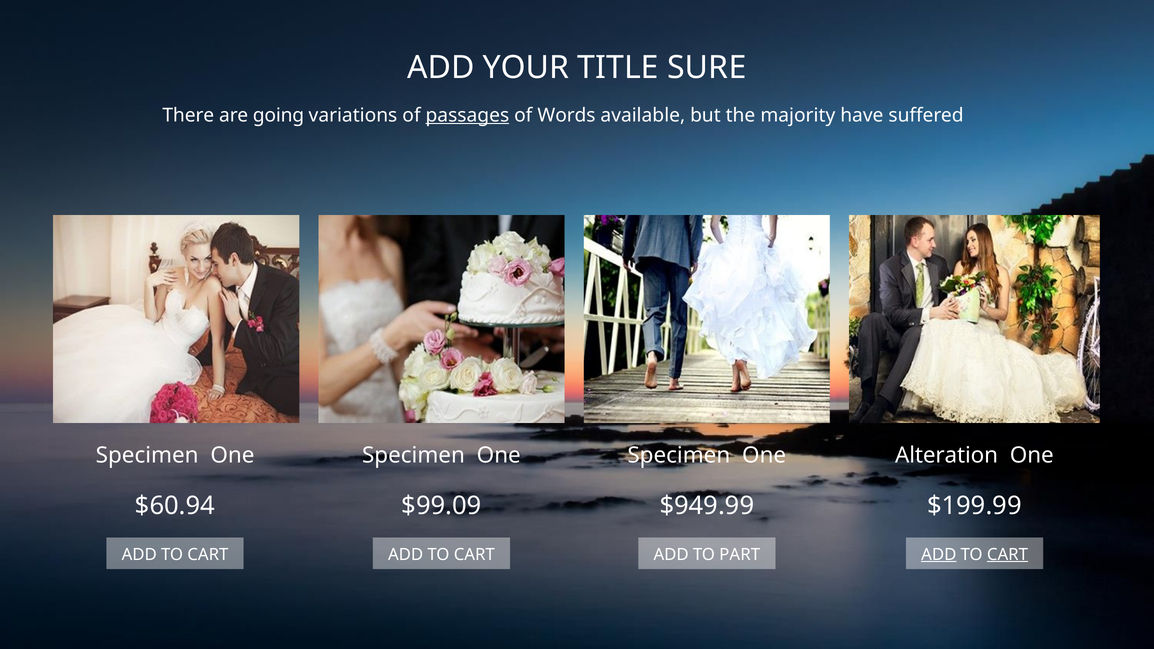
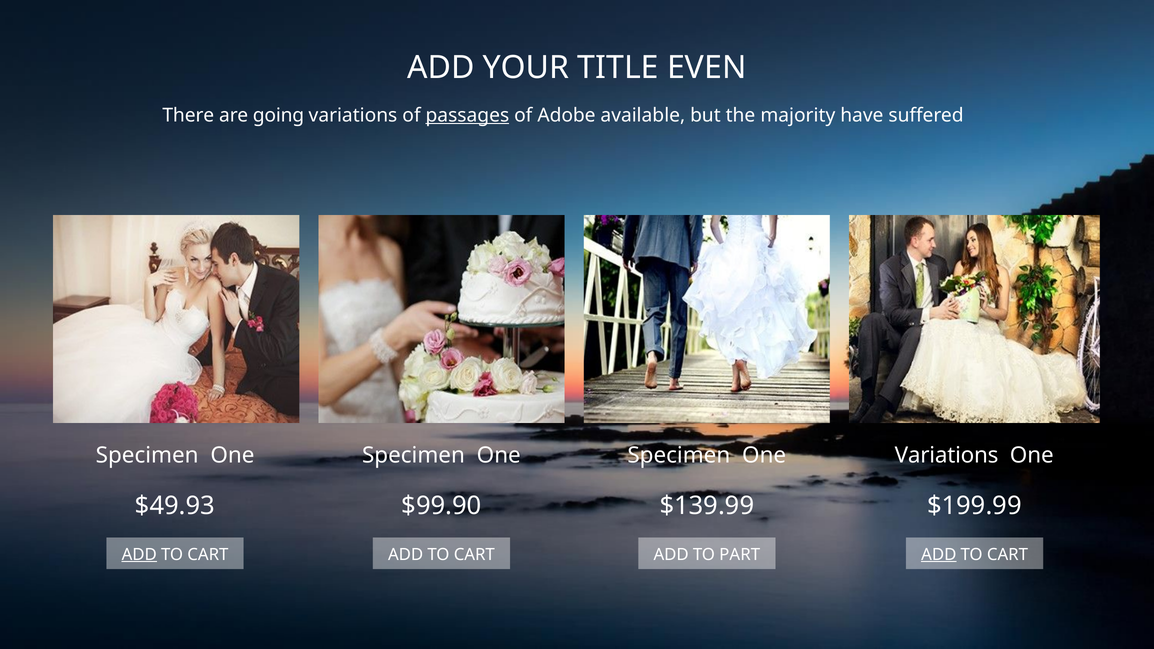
SURE: SURE -> EVEN (707, 68)
Words: Words -> Adobe (567, 115)
Alteration: Alteration -> Variations (947, 455)
$60.94: $60.94 -> $49.93 (175, 506)
$99.09: $99.09 -> $99.90 (441, 506)
$949.99: $949.99 -> $139.99 (707, 506)
ADD underline: none -> present (139, 555)
CART underline: present -> none (1007, 555)
